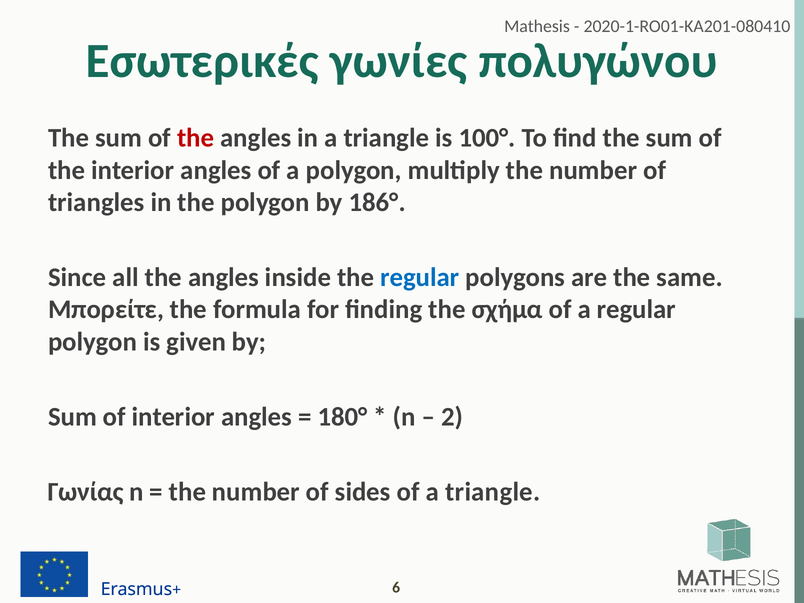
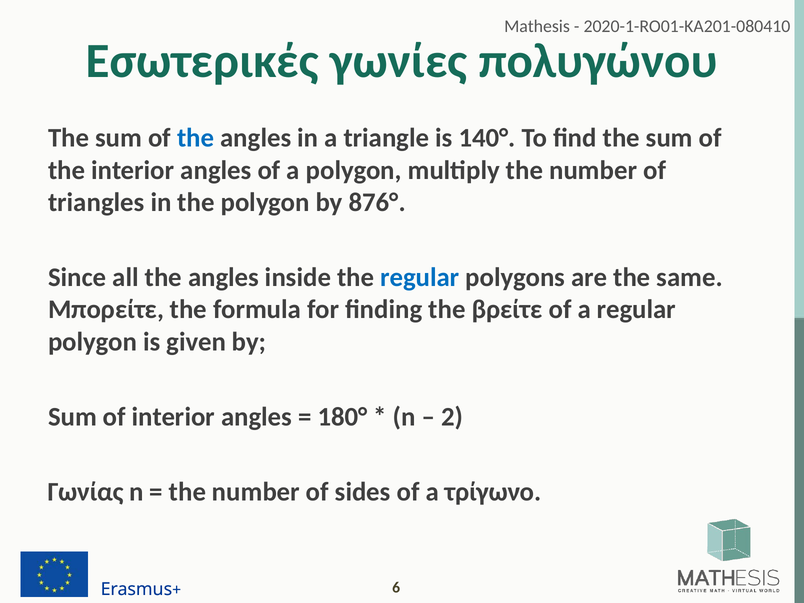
the colour: red -> blue (196, 138)
100°: 100° -> 140° (487, 138)
186°: 186° -> 876° (377, 202)
σχήμα: σχήμα -> βρείτε (507, 310)
of a triangle: triangle -> τρίγωνο (493, 492)
